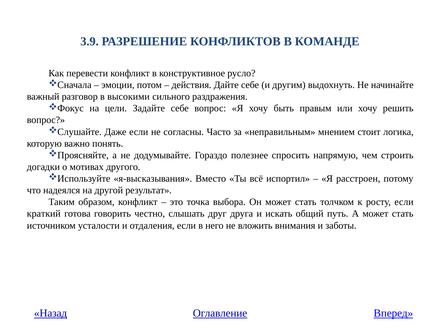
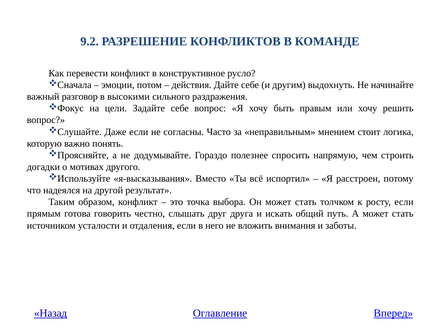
3.9: 3.9 -> 9.2 (90, 42)
краткий: краткий -> прямым (44, 214)
